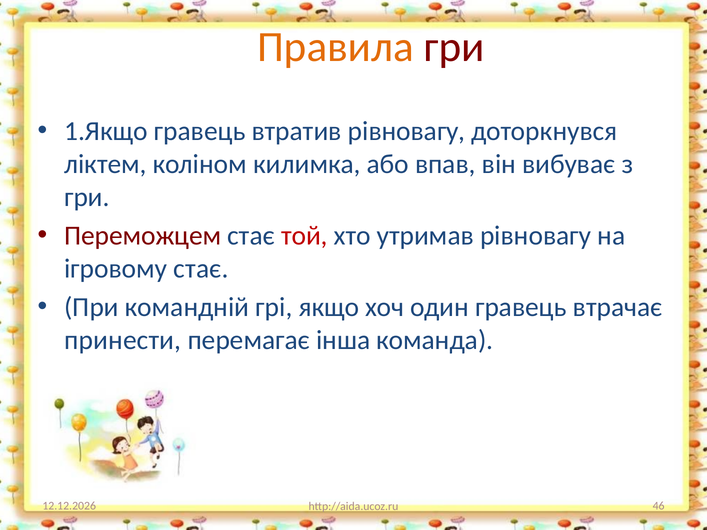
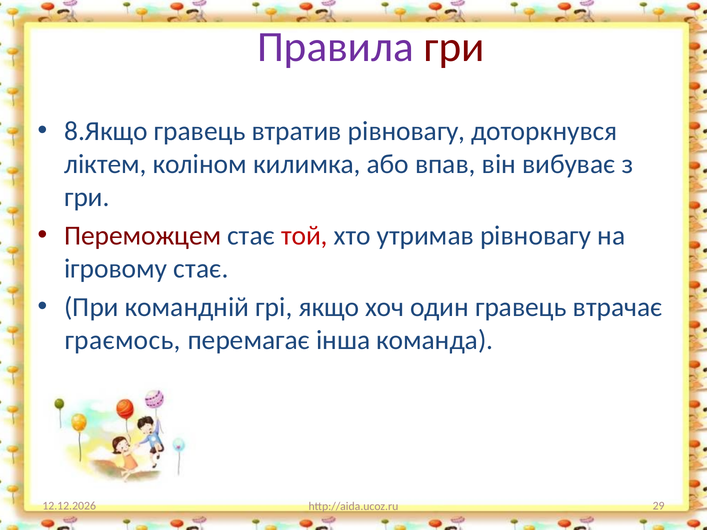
Правила colour: orange -> purple (336, 47)
1.Якщо: 1.Якщо -> 8.Якщо (106, 131)
принести: принести -> граємось (123, 340)
46: 46 -> 29 (659, 506)
